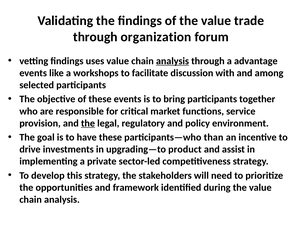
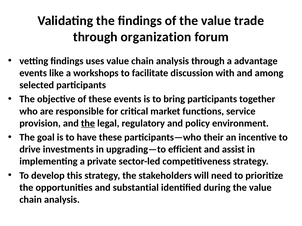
analysis underline: present -> none (173, 61)
than: than -> their (214, 138)
product: product -> efficient (185, 150)
framework: framework -> substantial (136, 188)
